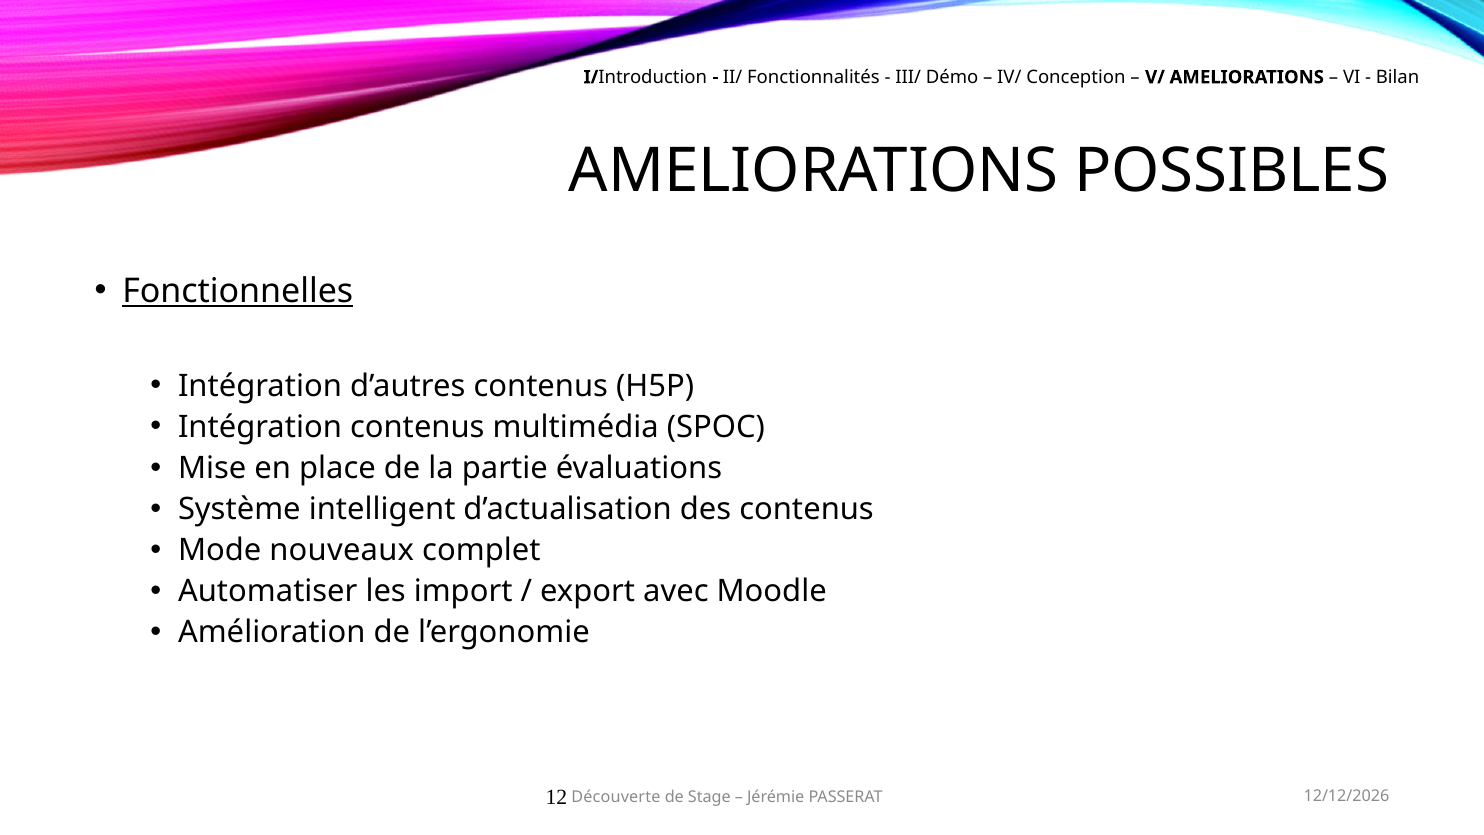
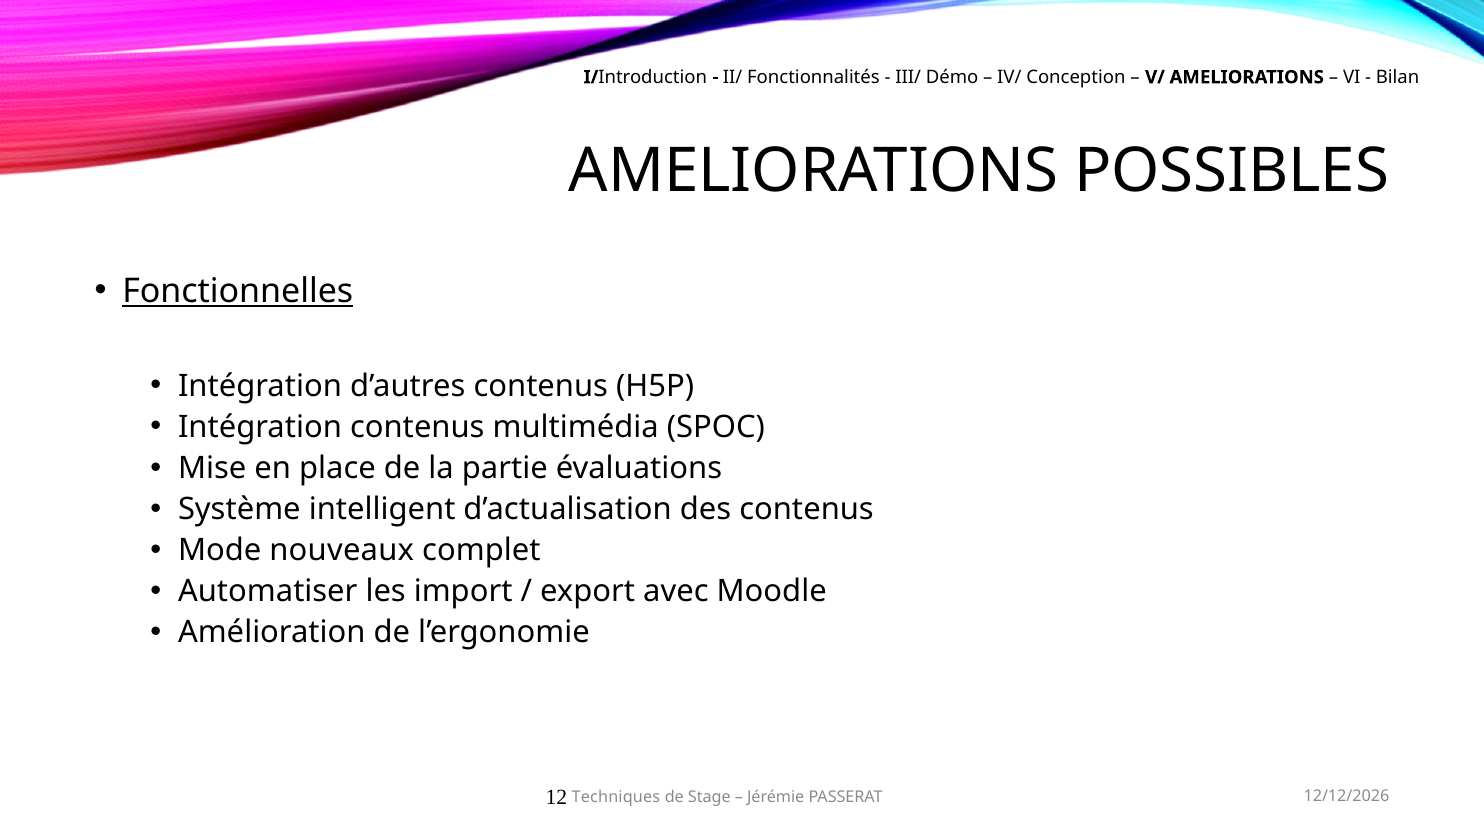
Découverte: Découverte -> Techniques (616, 797)
